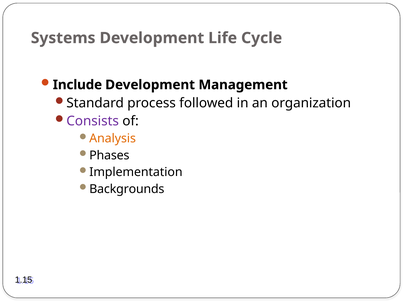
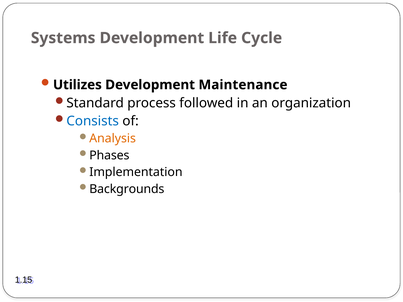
Include: Include -> Utilizes (77, 85)
Management: Management -> Maintenance (243, 85)
Consists colour: purple -> blue (93, 121)
